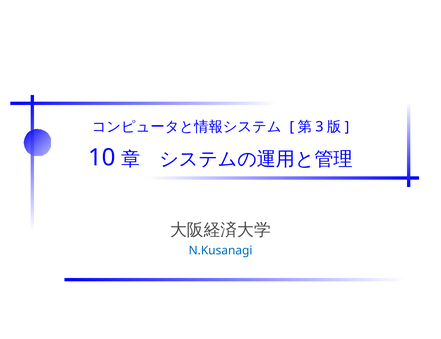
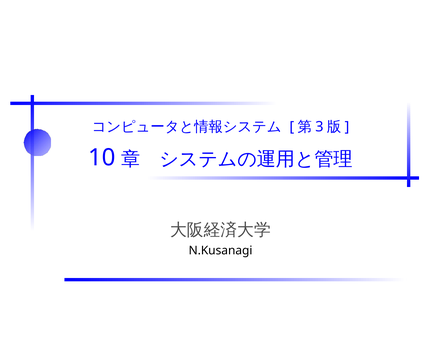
N.Kusanagi colour: blue -> black (221, 251)
